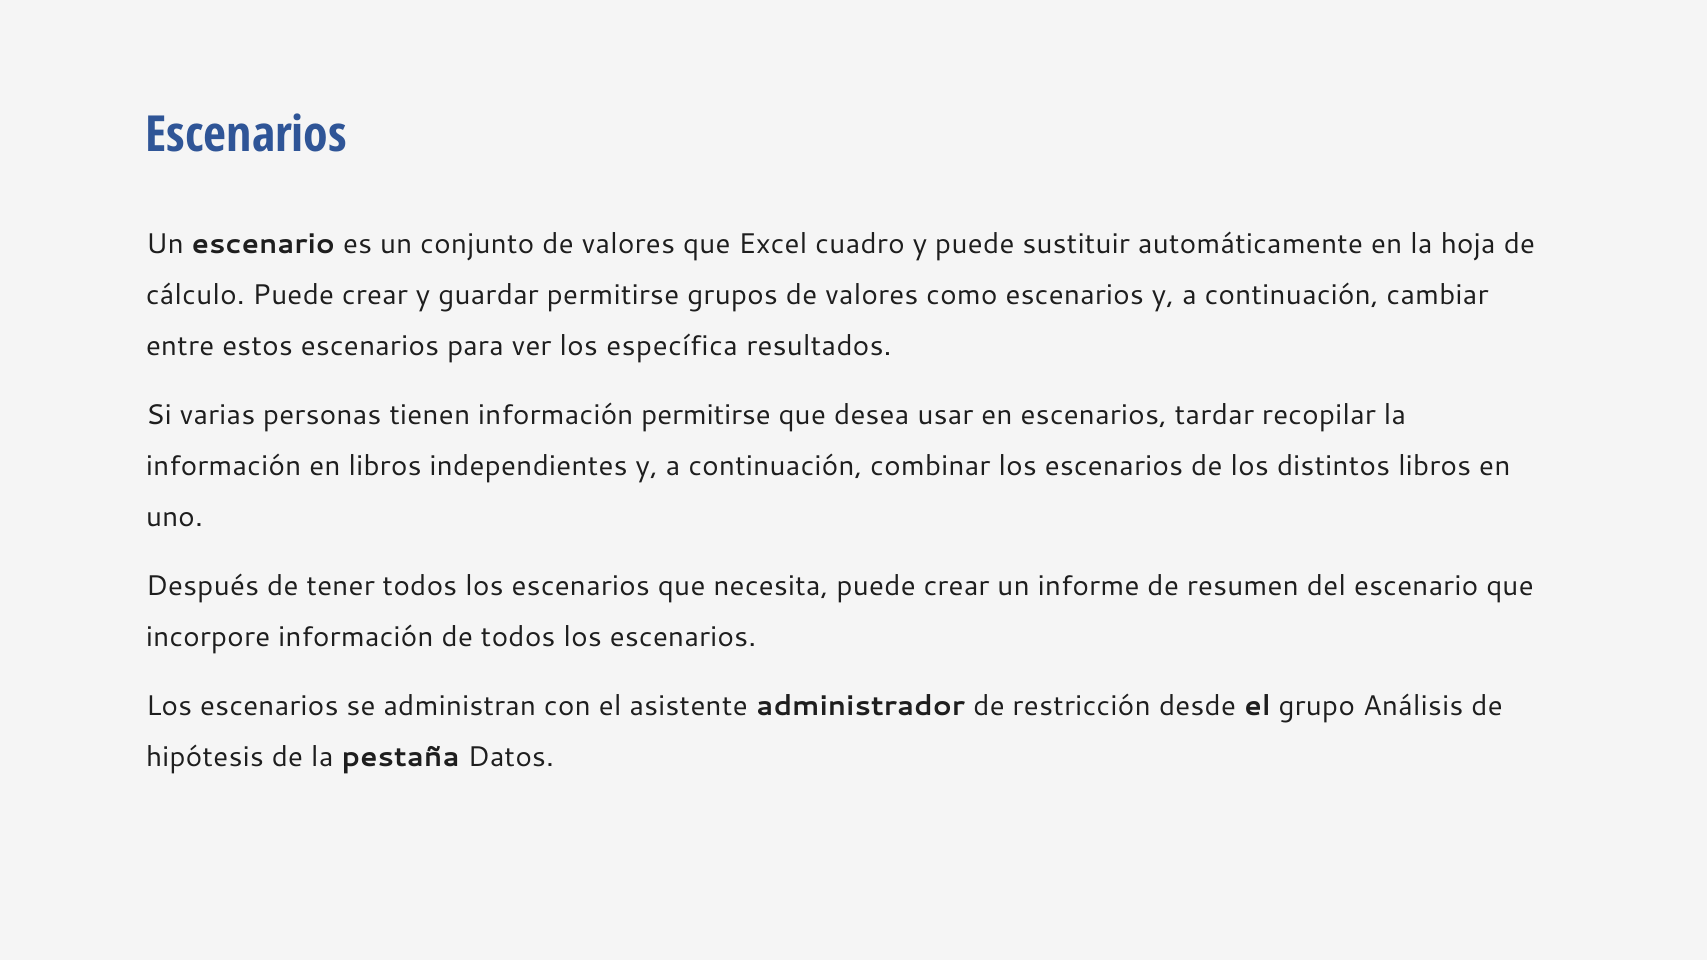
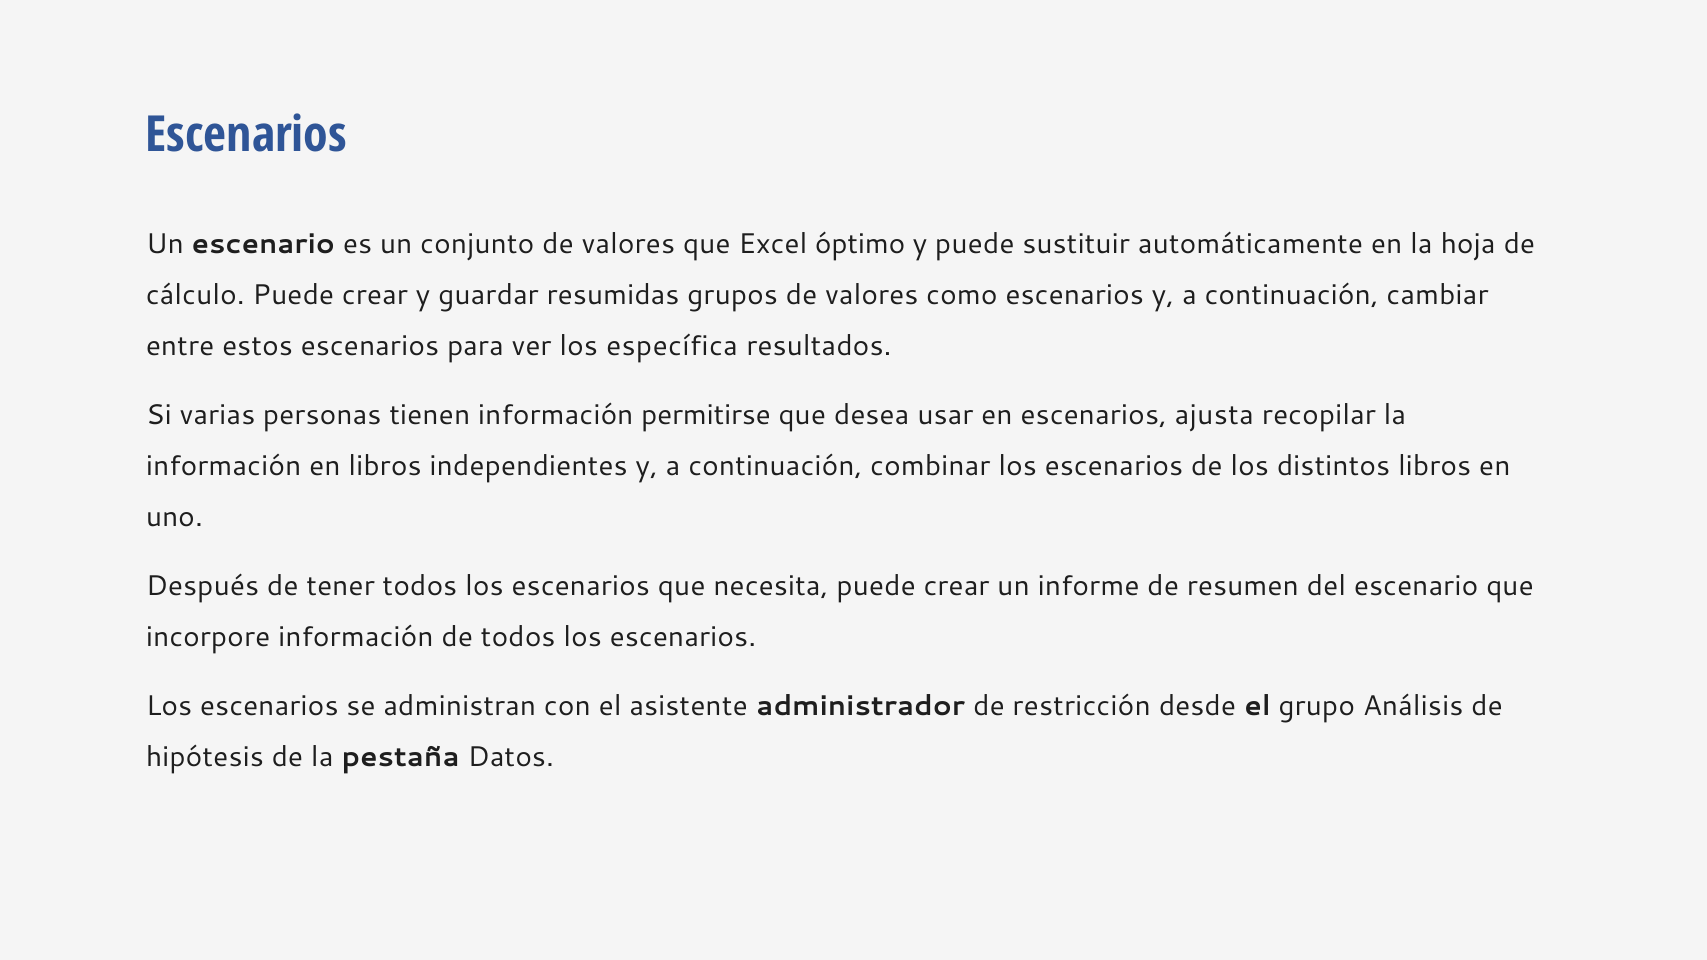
cuadro: cuadro -> óptimo (860, 244)
guardar permitirse: permitirse -> resumidas (613, 295)
tardar: tardar -> ajusta (1214, 415)
